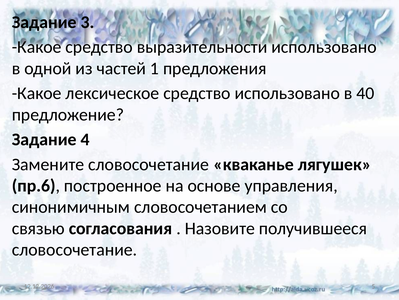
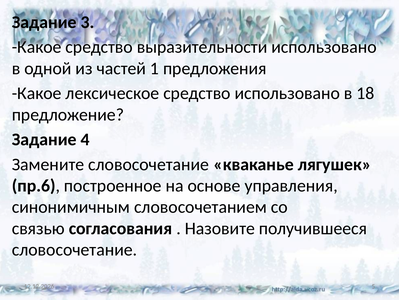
40: 40 -> 18 (365, 93)
